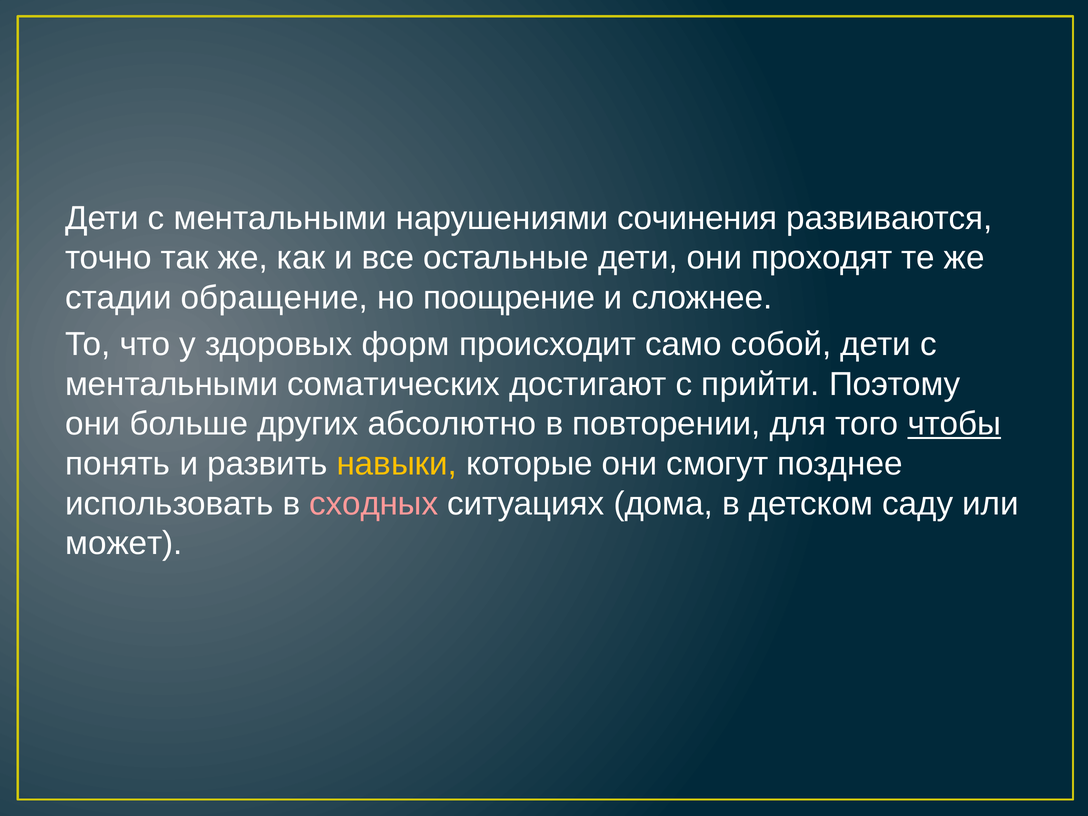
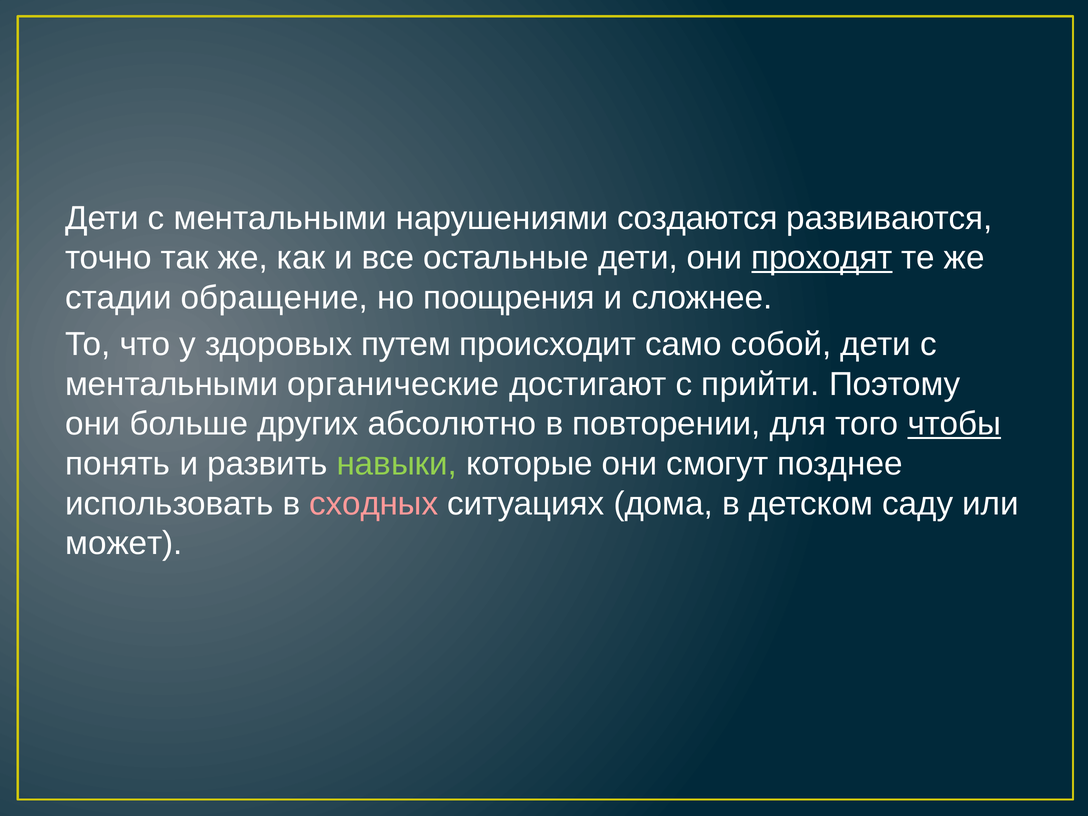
сочинения: сочинения -> создаются (697, 218)
проходят underline: none -> present (822, 258)
поощрение: поощрение -> поощрения (509, 298)
форм: форм -> путем (406, 344)
соматических: соматических -> органические (393, 384)
навыки colour: yellow -> light green (397, 464)
